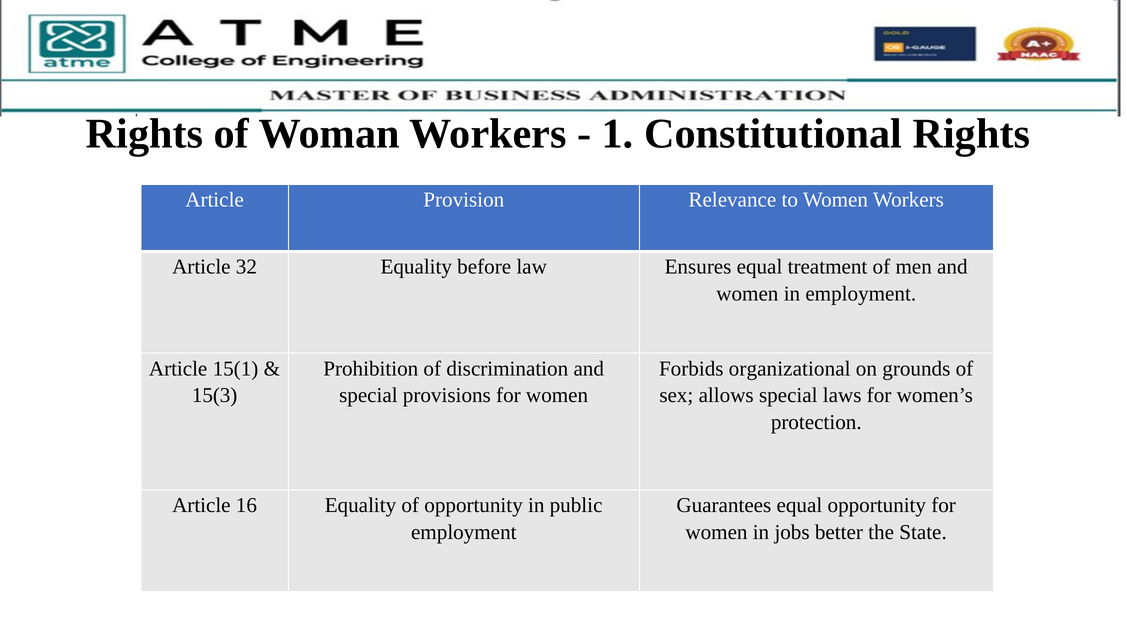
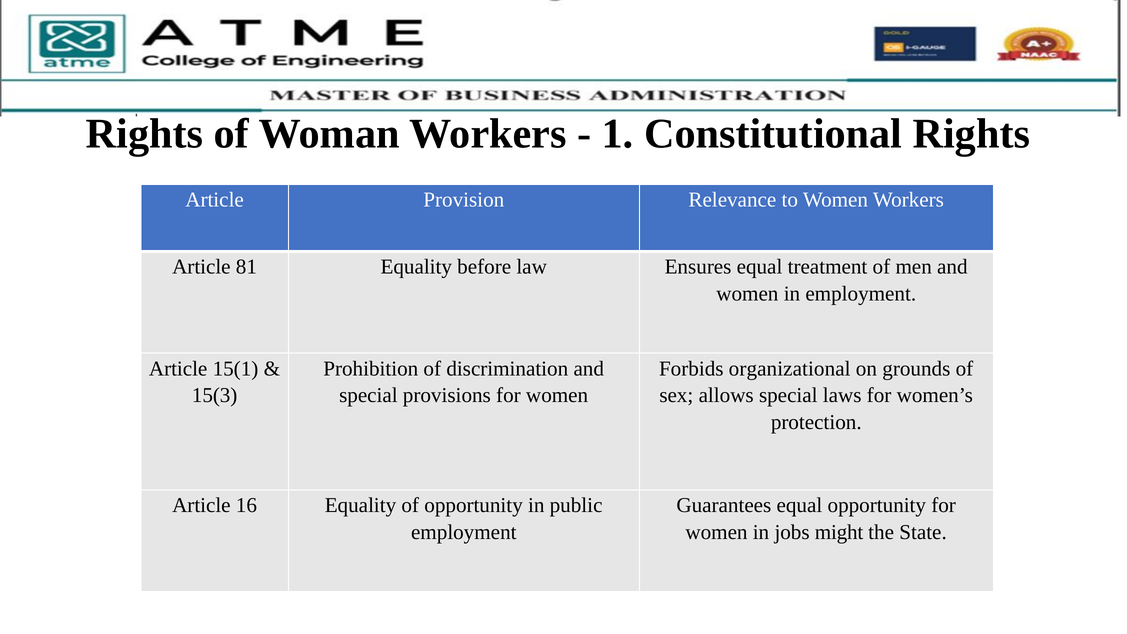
32: 32 -> 81 (246, 267)
better: better -> might (839, 532)
